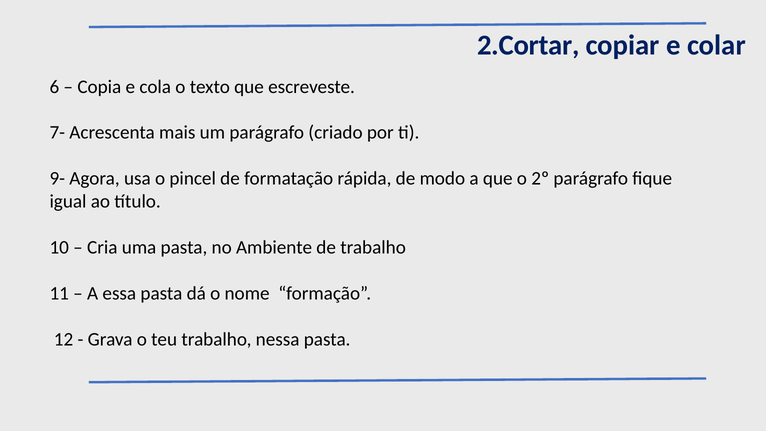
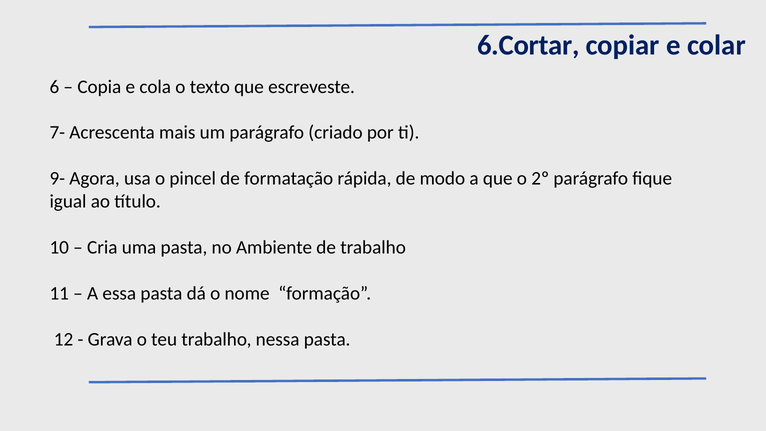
2.Cortar: 2.Cortar -> 6.Cortar (528, 45)
